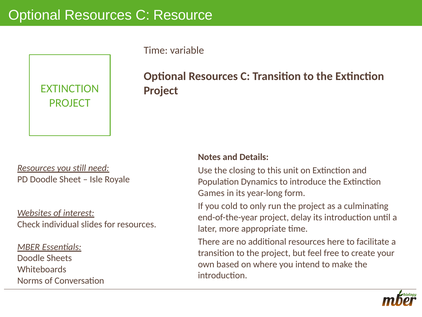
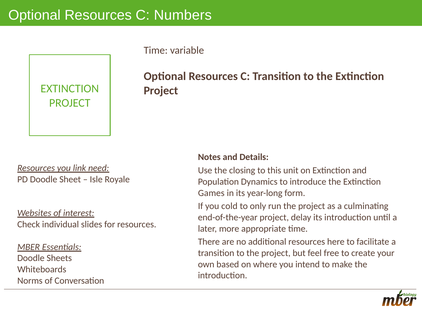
Resource: Resource -> Numbers (183, 15)
still: still -> link (80, 168)
